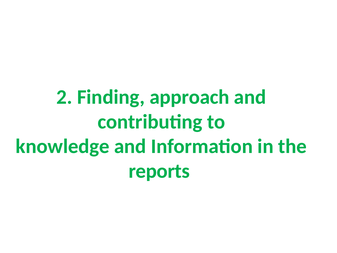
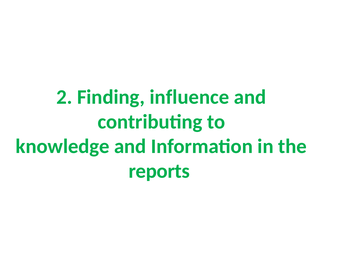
approach: approach -> influence (189, 97)
